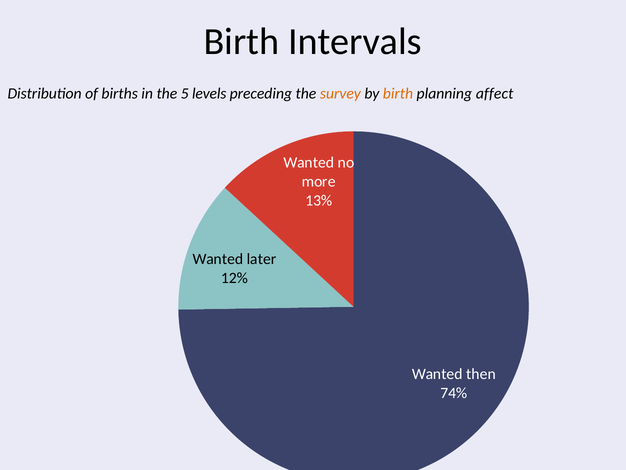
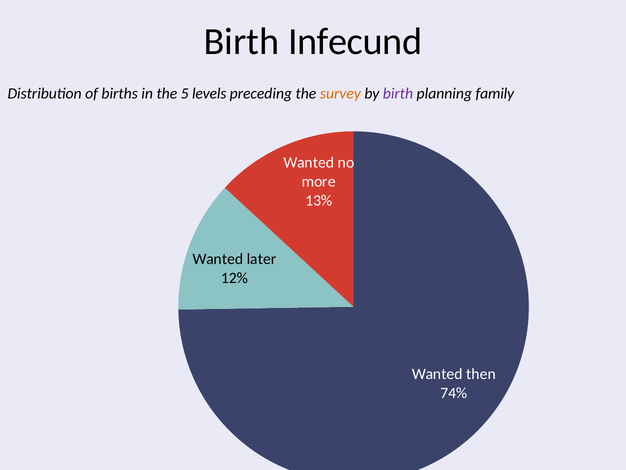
Intervals: Intervals -> Infecund (355, 42)
birth colour: orange -> purple (398, 94)
affect: affect -> family (495, 94)
